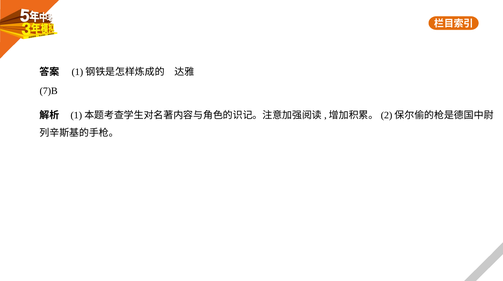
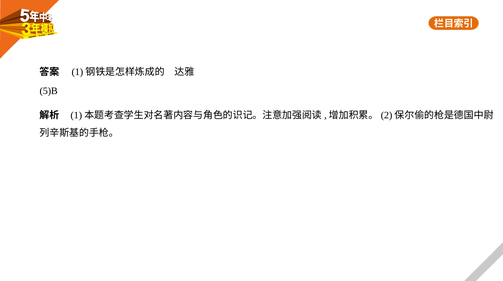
7)B: 7)B -> 5)B (49, 91)
